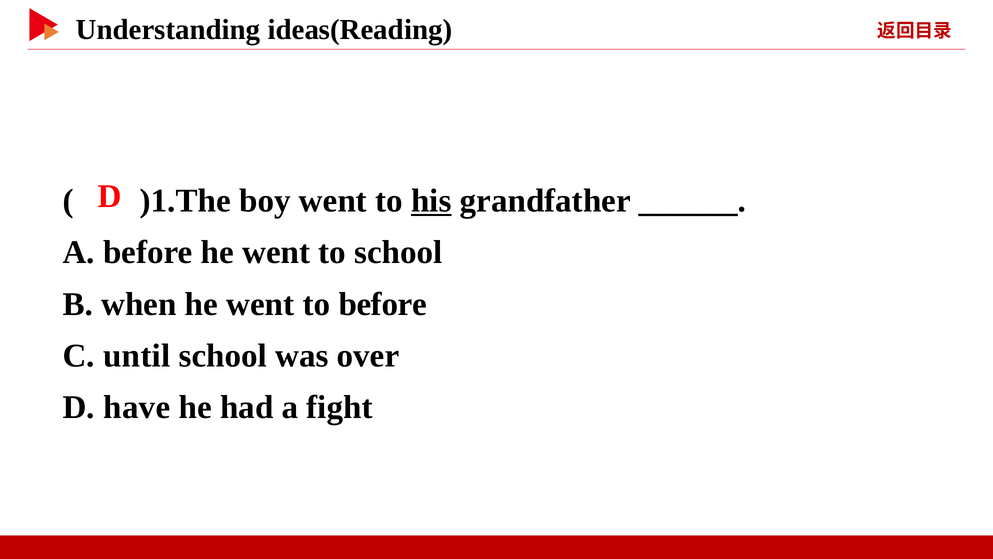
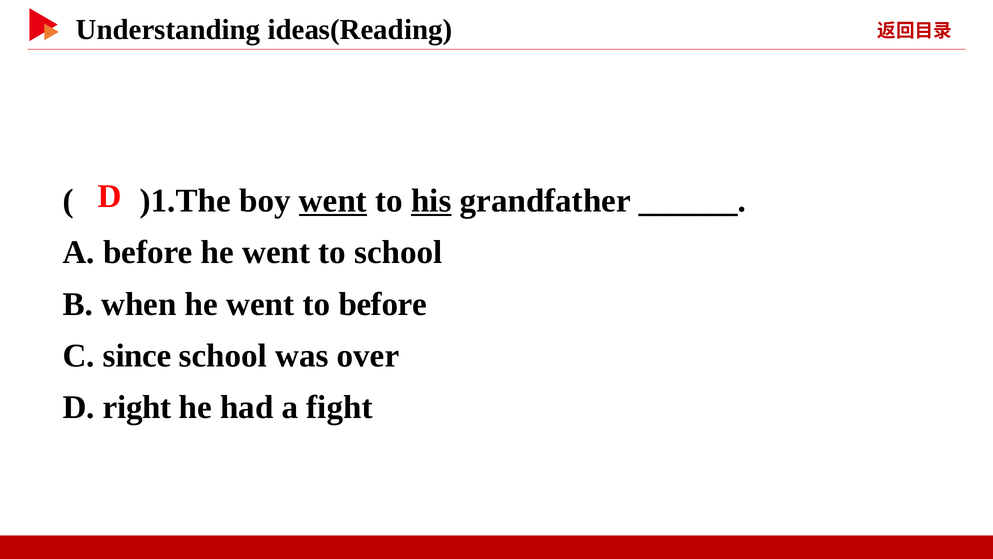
went underline: none -> present (333, 201)
until: until -> since (137, 356)
have: have -> right (137, 407)
